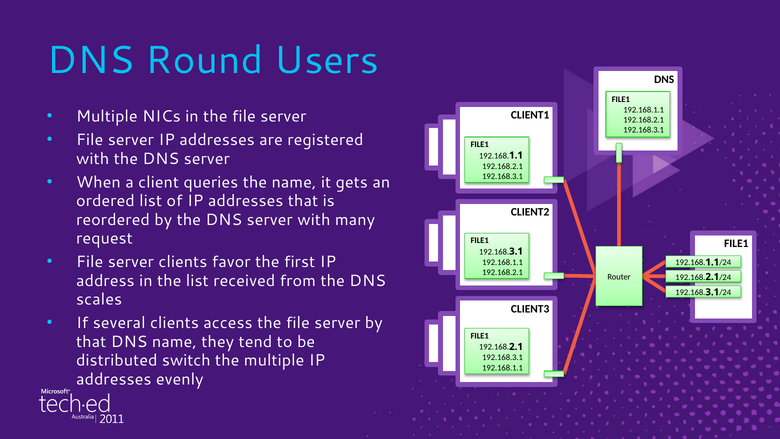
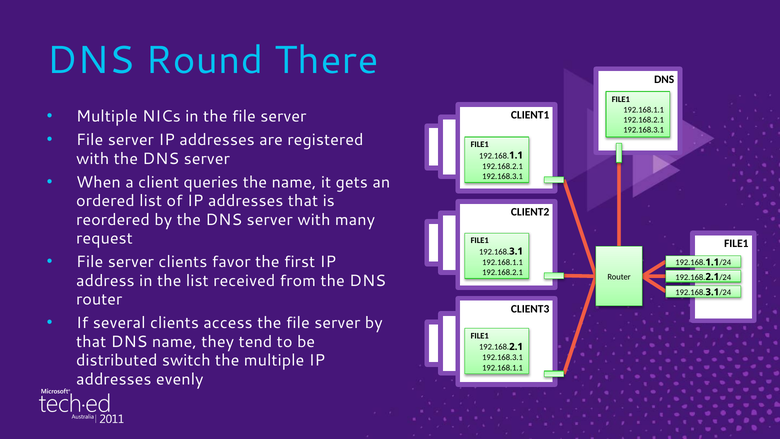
Users: Users -> There (326, 61)
scales: scales -> router (99, 299)
